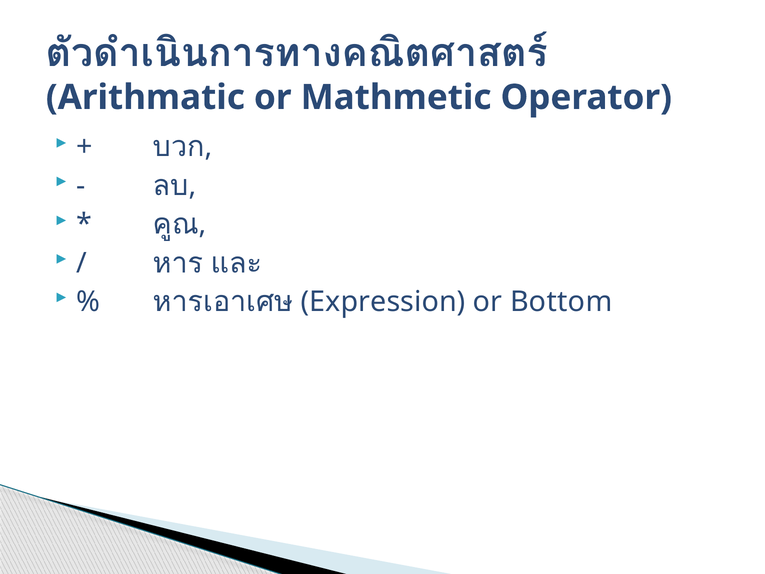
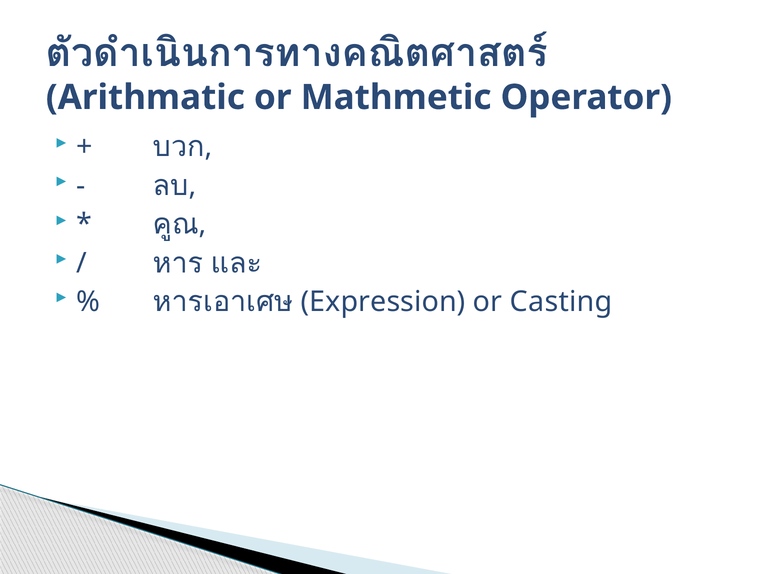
Bottom: Bottom -> Casting (561, 302)
